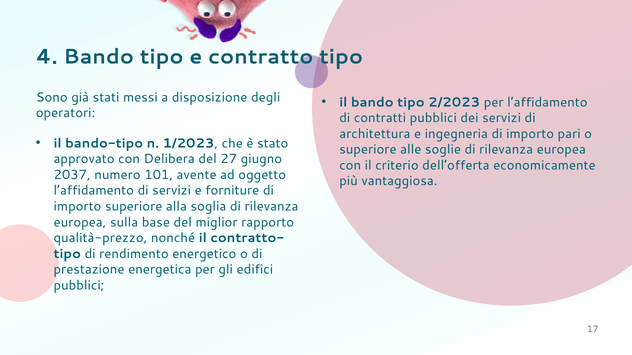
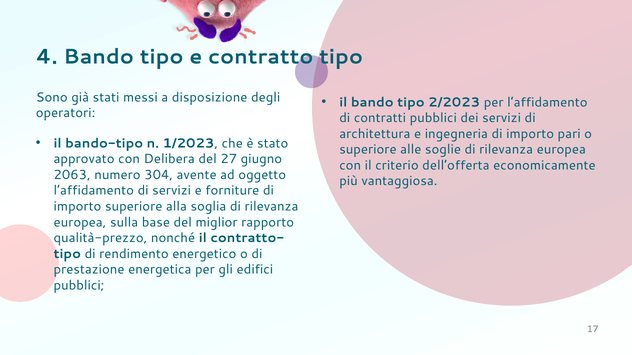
2037: 2037 -> 2063 (72, 175)
101: 101 -> 304 (159, 175)
